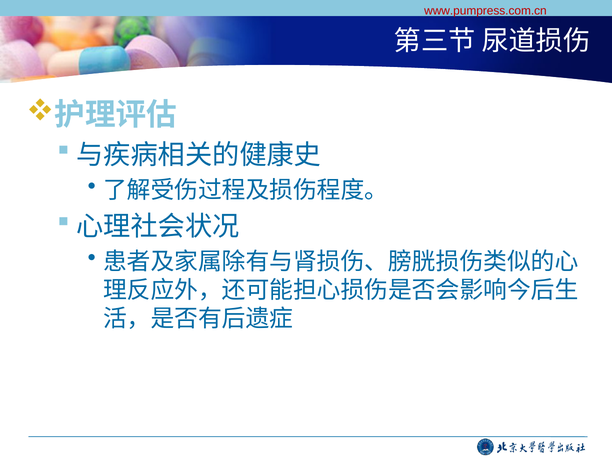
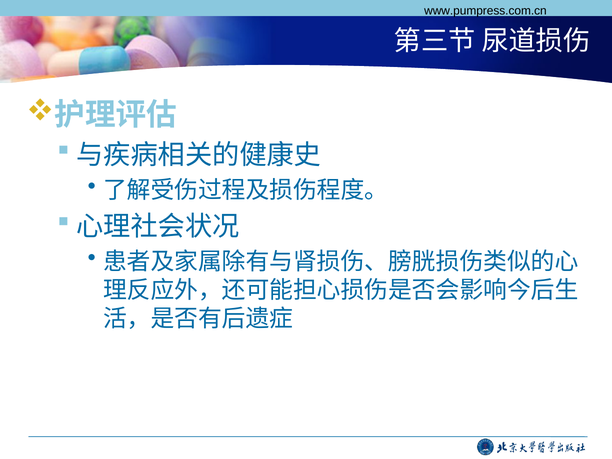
www.pumpress.com.cn colour: red -> black (485, 11)
